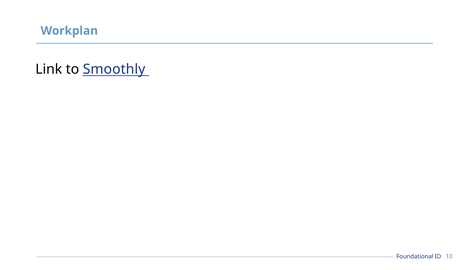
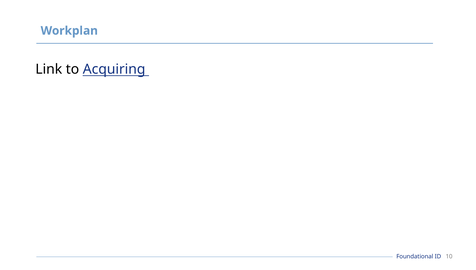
Smoothly: Smoothly -> Acquiring (114, 69)
